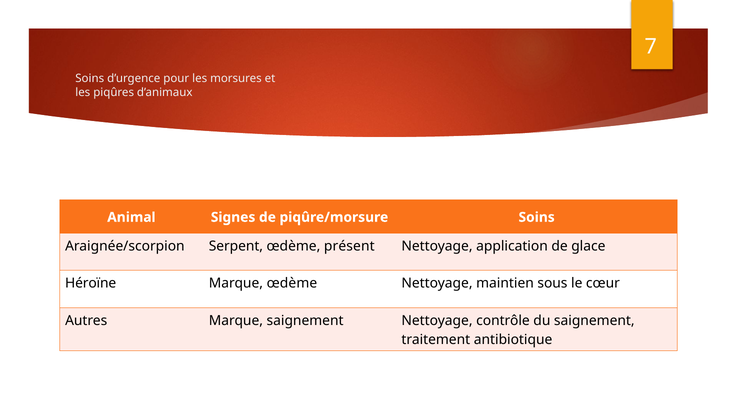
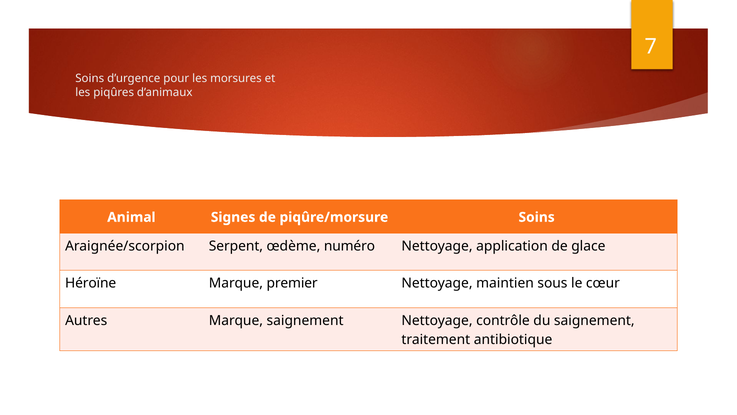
présent: présent -> numéro (349, 246)
Marque œdème: œdème -> premier (292, 283)
